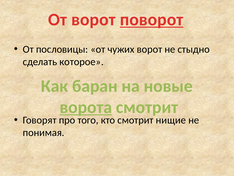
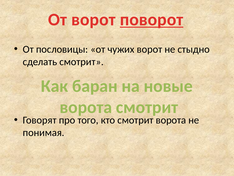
сделать которое: которое -> смотрит (82, 62)
ворота underline: present -> none (86, 107)
смотрит нищие: нищие -> ворота (171, 120)
